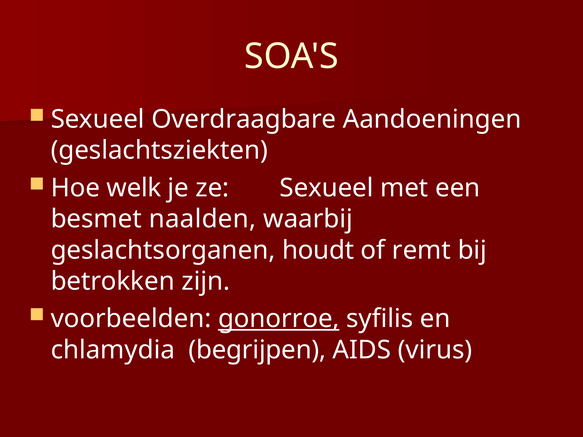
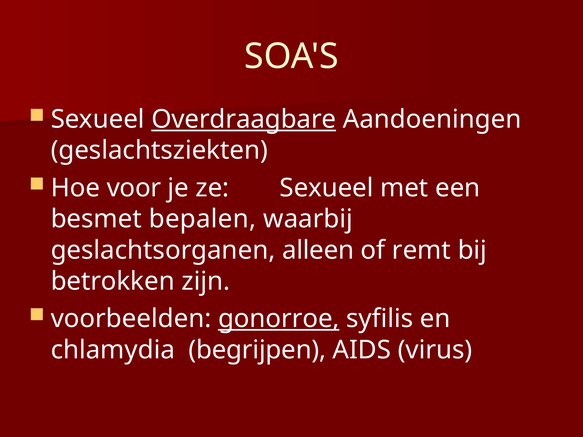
Overdraagbare underline: none -> present (244, 119)
welk: welk -> voor (134, 188)
naalden: naalden -> bepalen (202, 219)
houdt: houdt -> alleen (318, 250)
